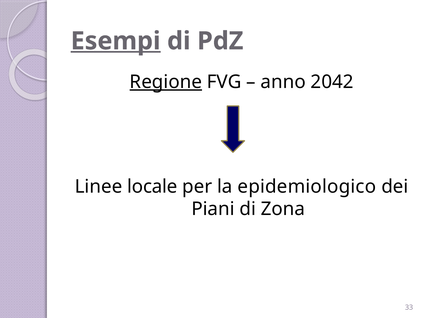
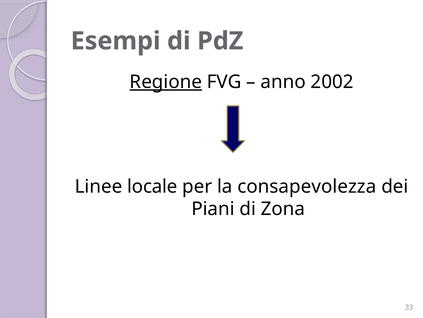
Esempi underline: present -> none (116, 41)
2042: 2042 -> 2002 (332, 82)
epidemiologico: epidemiologico -> consapevolezza (307, 186)
